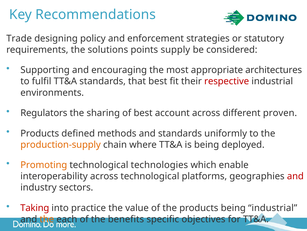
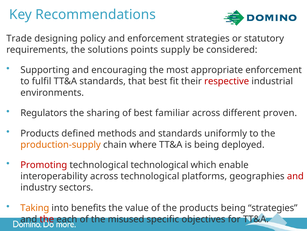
appropriate architectures: architectures -> enforcement (274, 70)
account: account -> familiar (172, 113)
Promoting colour: orange -> red (44, 165)
technological technologies: technologies -> technological (159, 165)
Taking colour: red -> orange (35, 207)
practice: practice -> benefits (89, 207)
being industrial: industrial -> strategies (273, 207)
the colour: orange -> red (47, 219)
benefits: benefits -> misused (126, 219)
